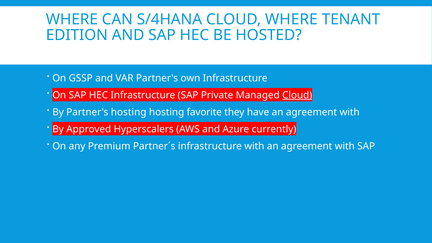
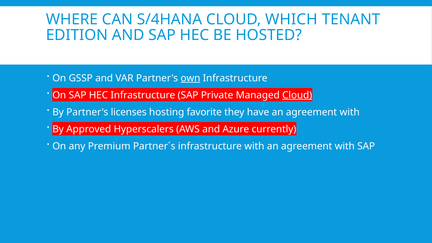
CLOUD WHERE: WHERE -> WHICH (291, 19)
own underline: none -> present (190, 78)
Partner's hosting: hosting -> licenses (129, 112)
